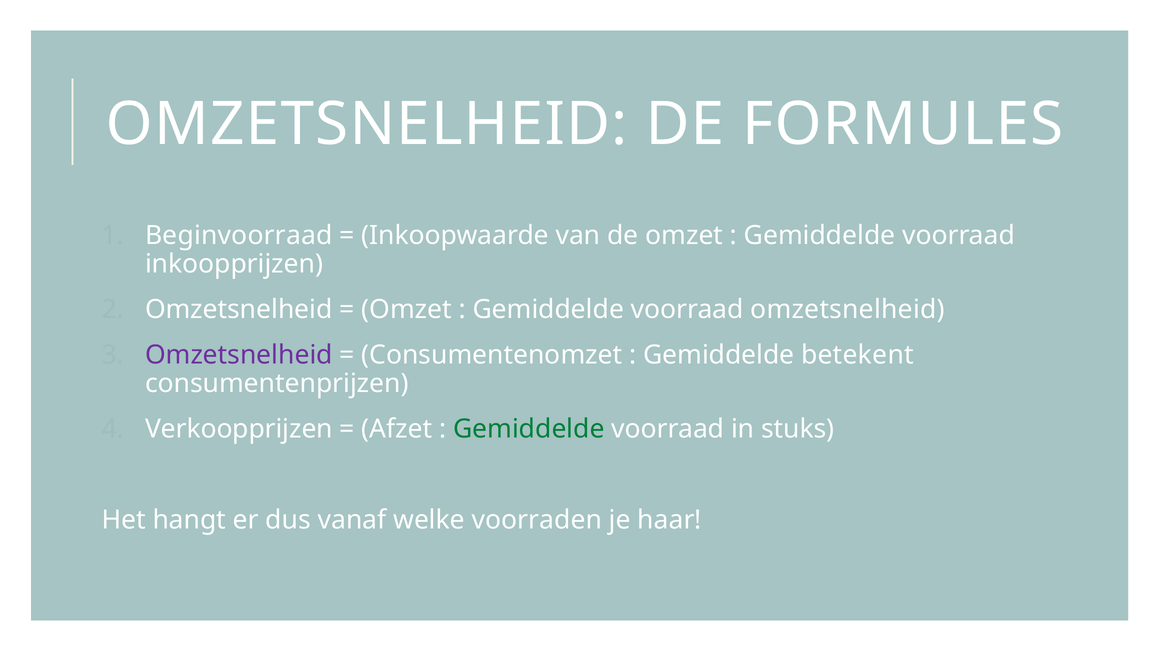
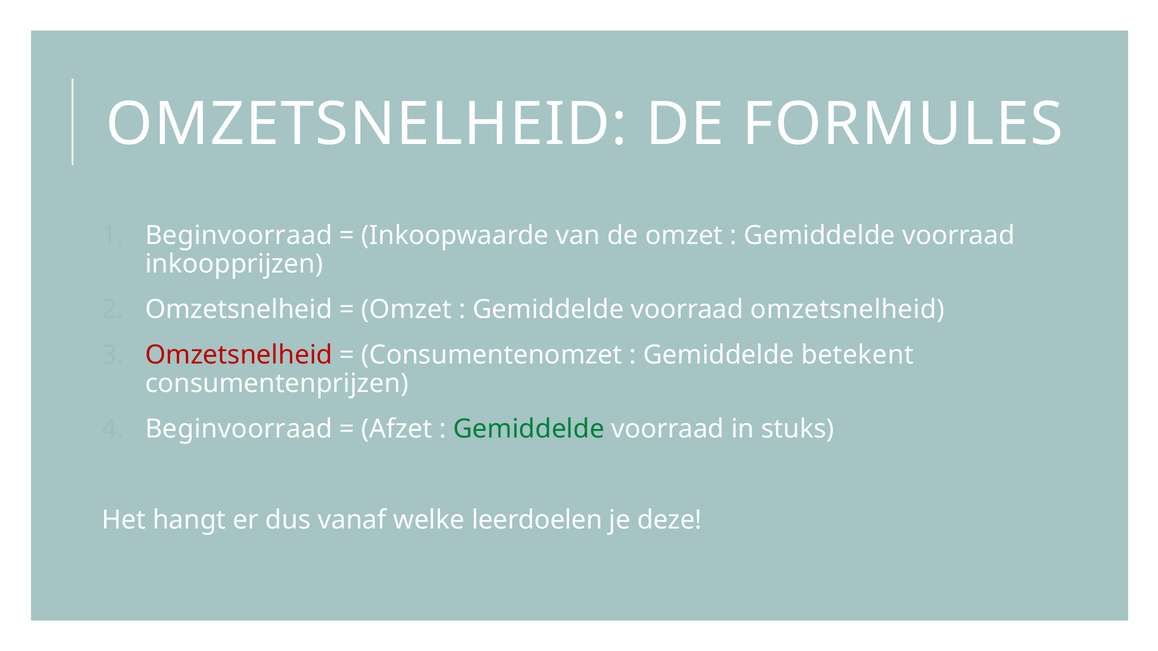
Omzetsnelheid colour: purple -> red (239, 355)
Verkoopprijzen: Verkoopprijzen -> Beginvoorraad (239, 429)
voorraden: voorraden -> leerdoelen (537, 520)
haar: haar -> deze (670, 520)
